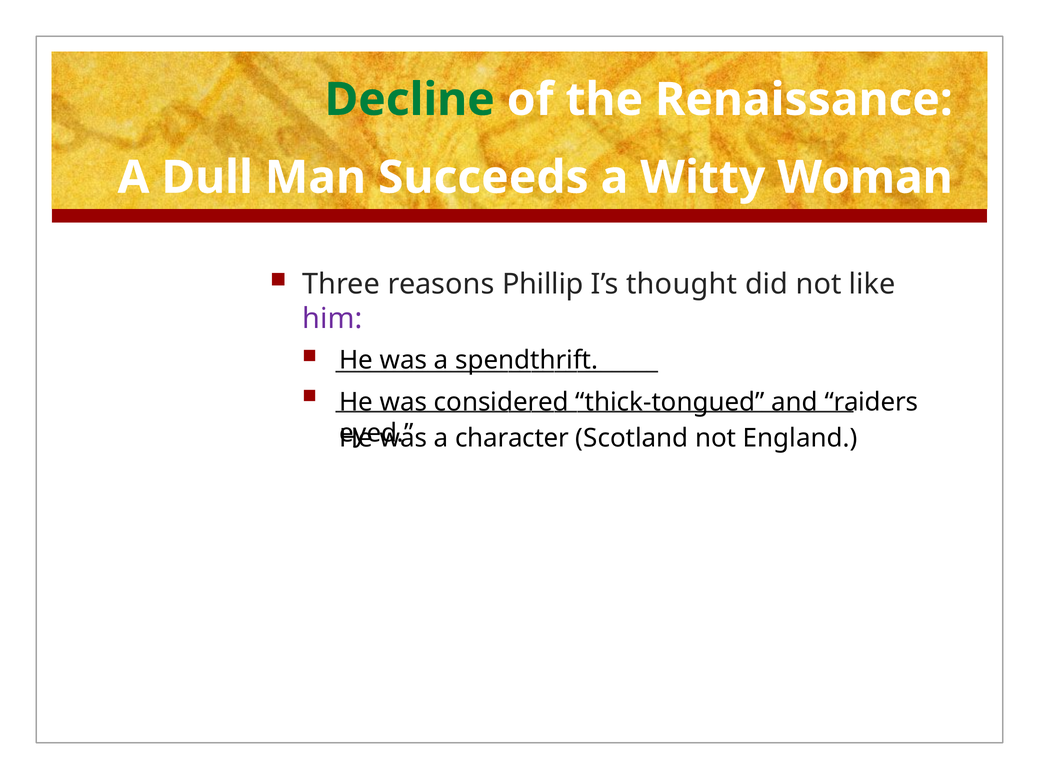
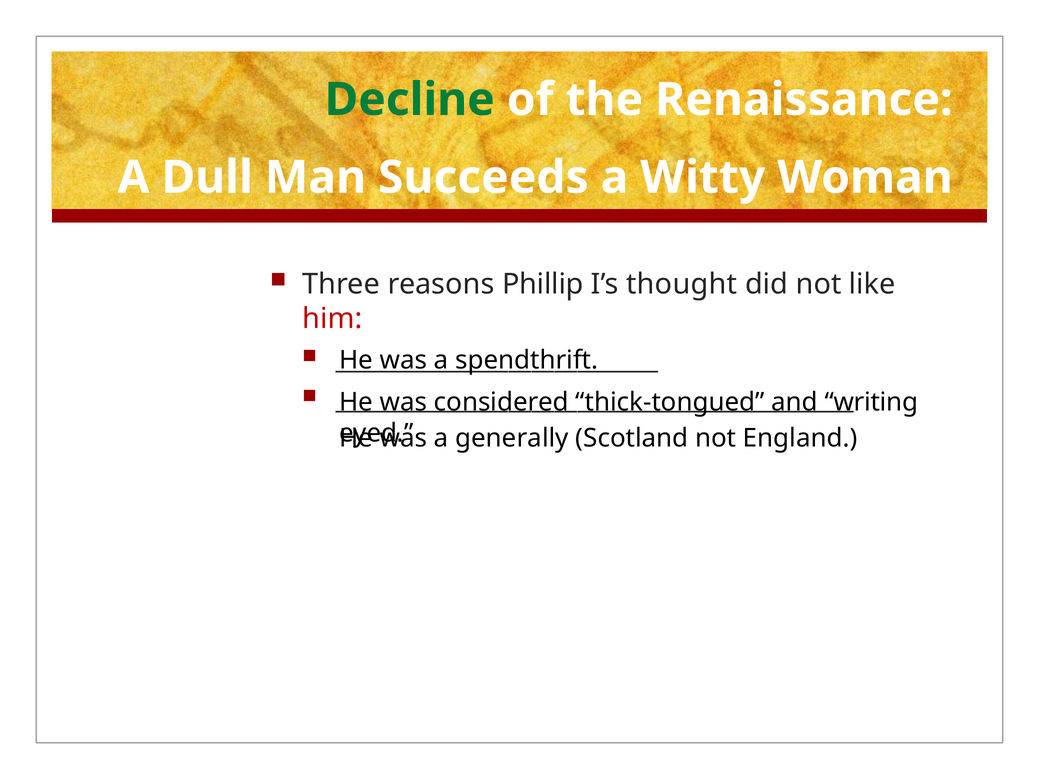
him colour: purple -> red (332, 319)
raiders: raiders -> writing (871, 402)
character: character -> generally (512, 438)
